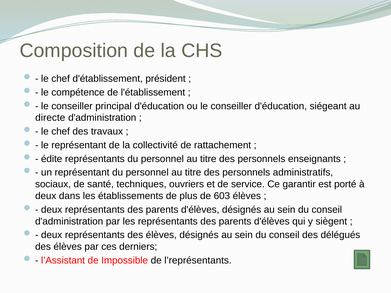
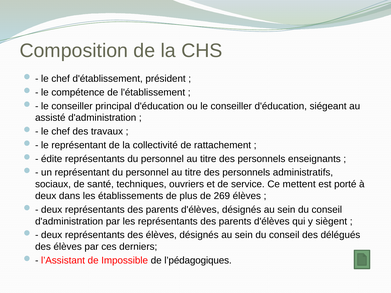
directe: directe -> assisté (50, 118)
garantir: garantir -> mettent (299, 184)
603: 603 -> 269 (222, 196)
l’représentants: l’représentants -> l’pédagogiques (198, 261)
